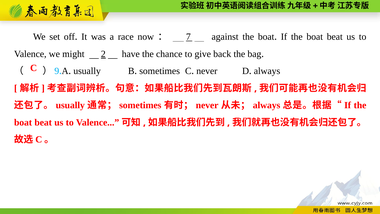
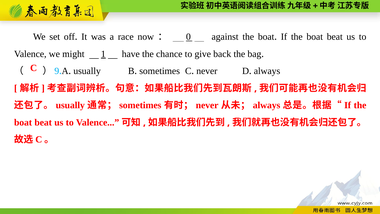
7: 7 -> 0 (188, 37)
2: 2 -> 1 (103, 54)
